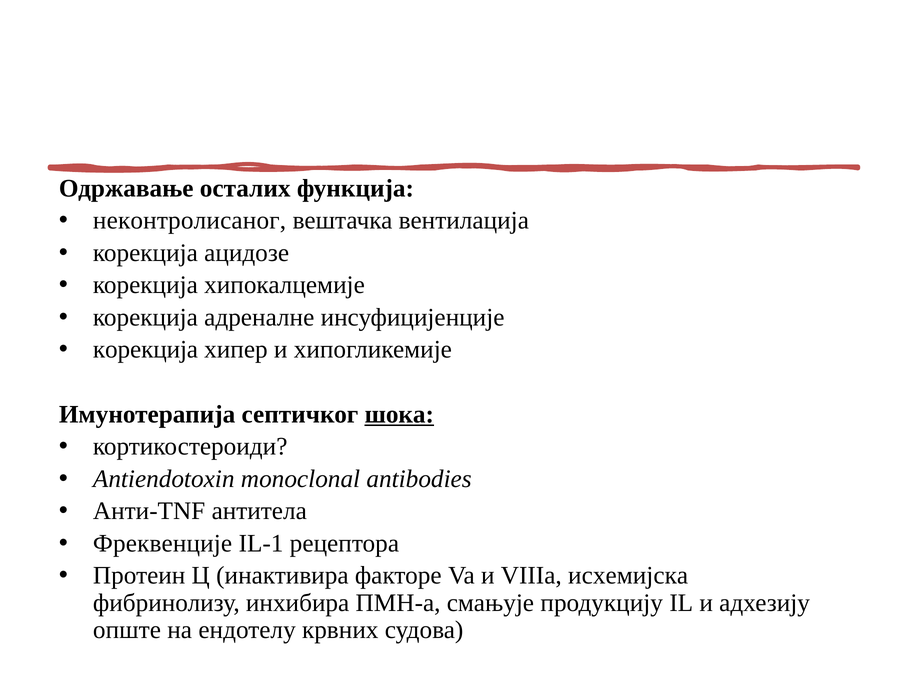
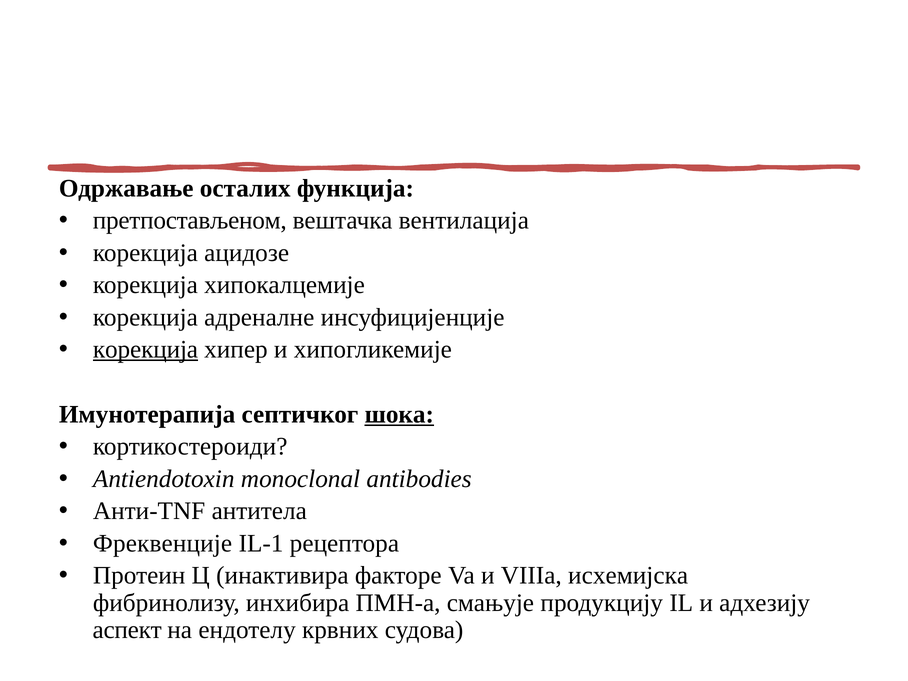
неконтролисаног: неконтролисаног -> претпостављеном (190, 220)
корекција underline: none -> present (146, 350)
опште: опште -> аспект (127, 630)
